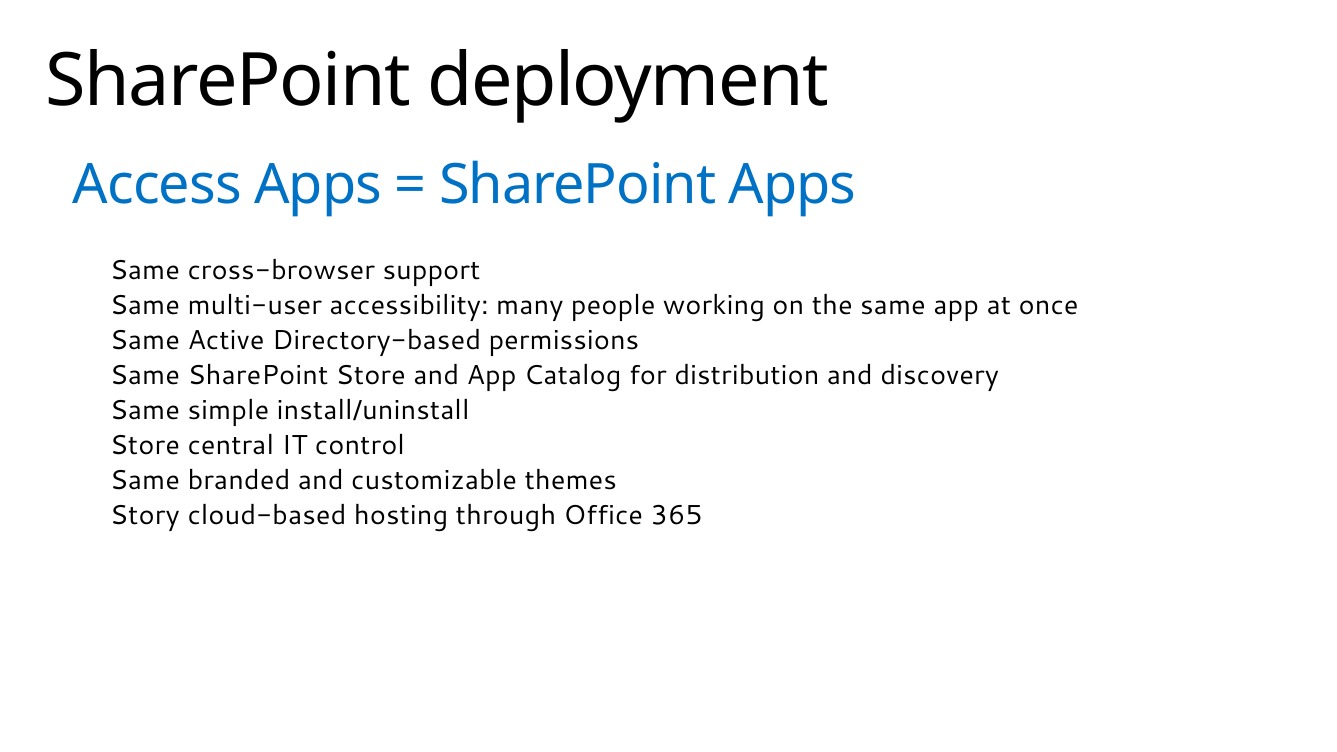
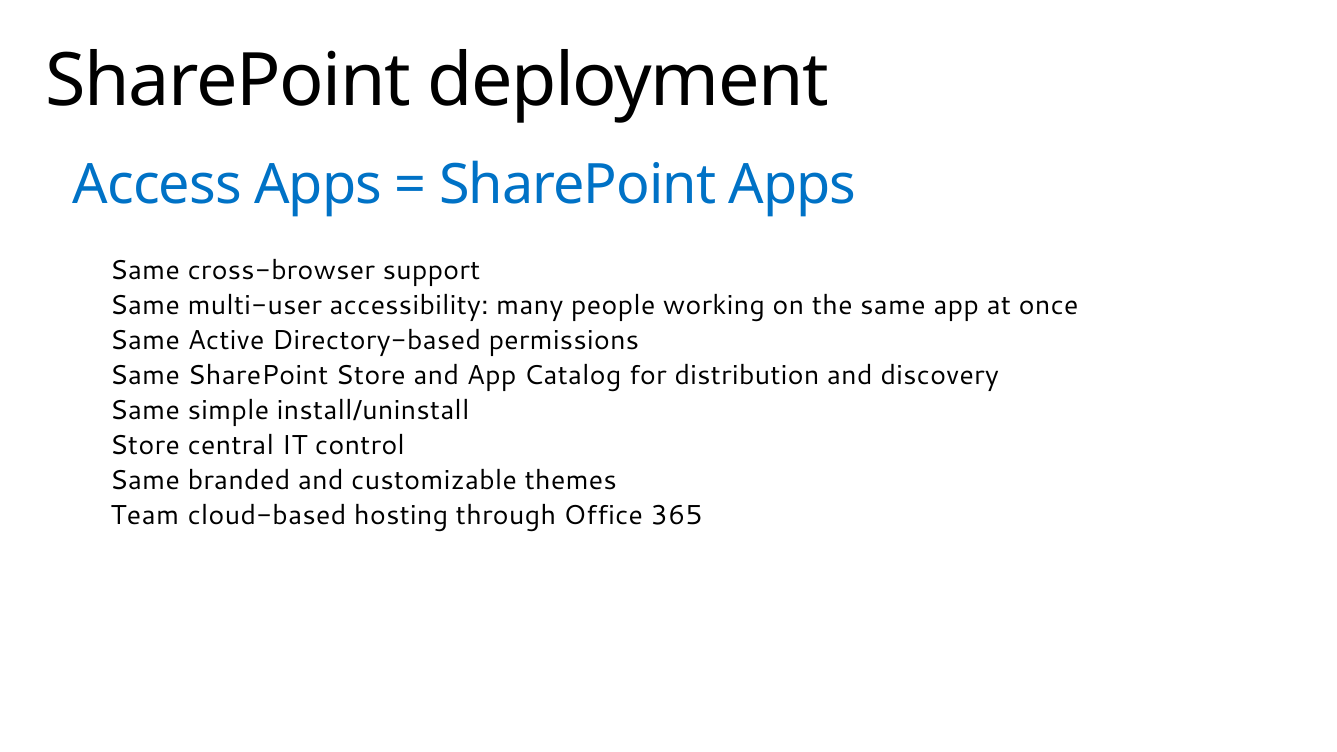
Story: Story -> Team (145, 515)
